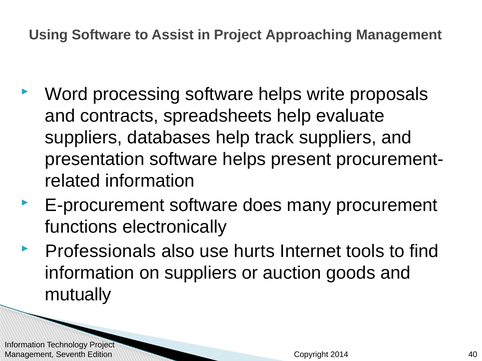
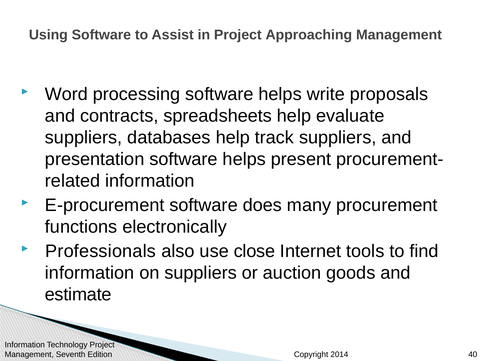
hurts: hurts -> close (254, 252)
mutually: mutually -> estimate (78, 295)
